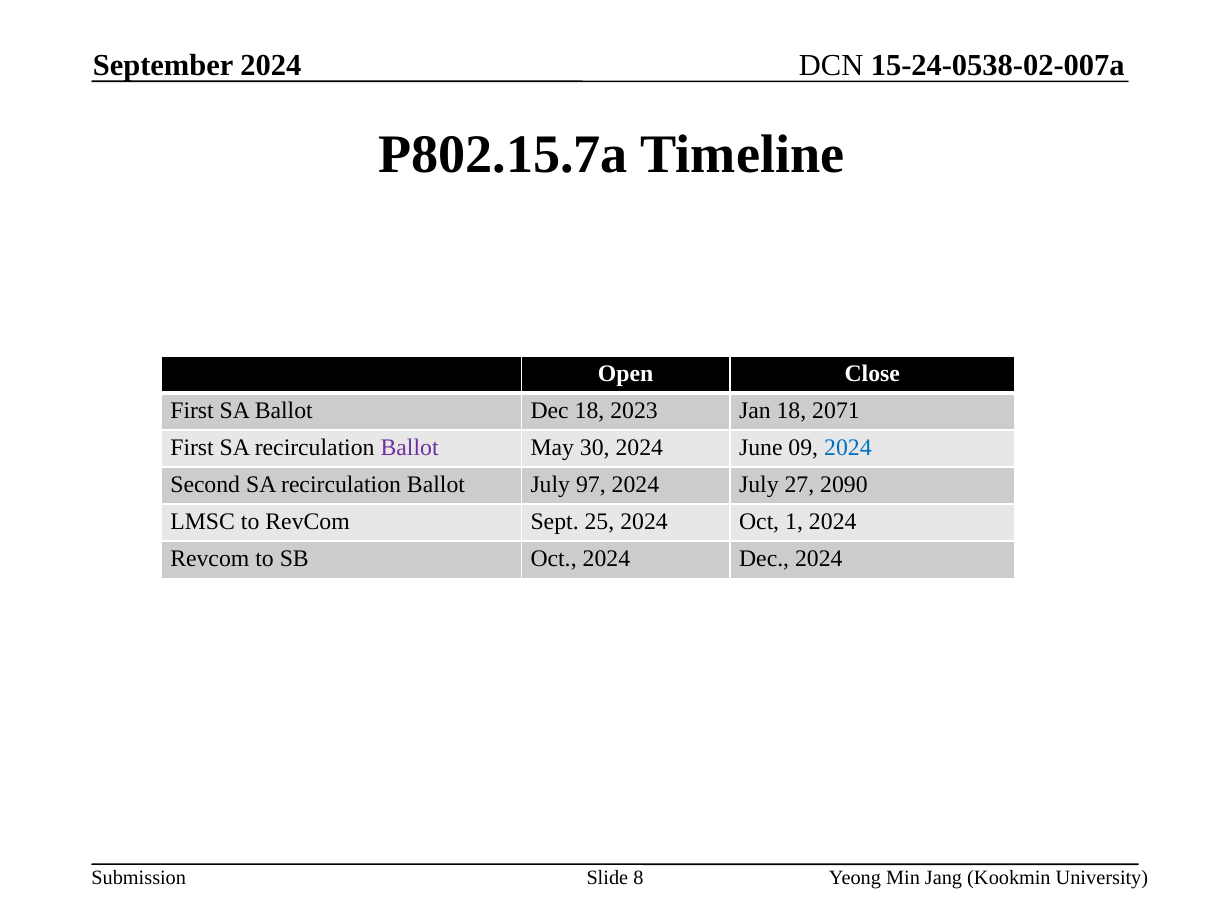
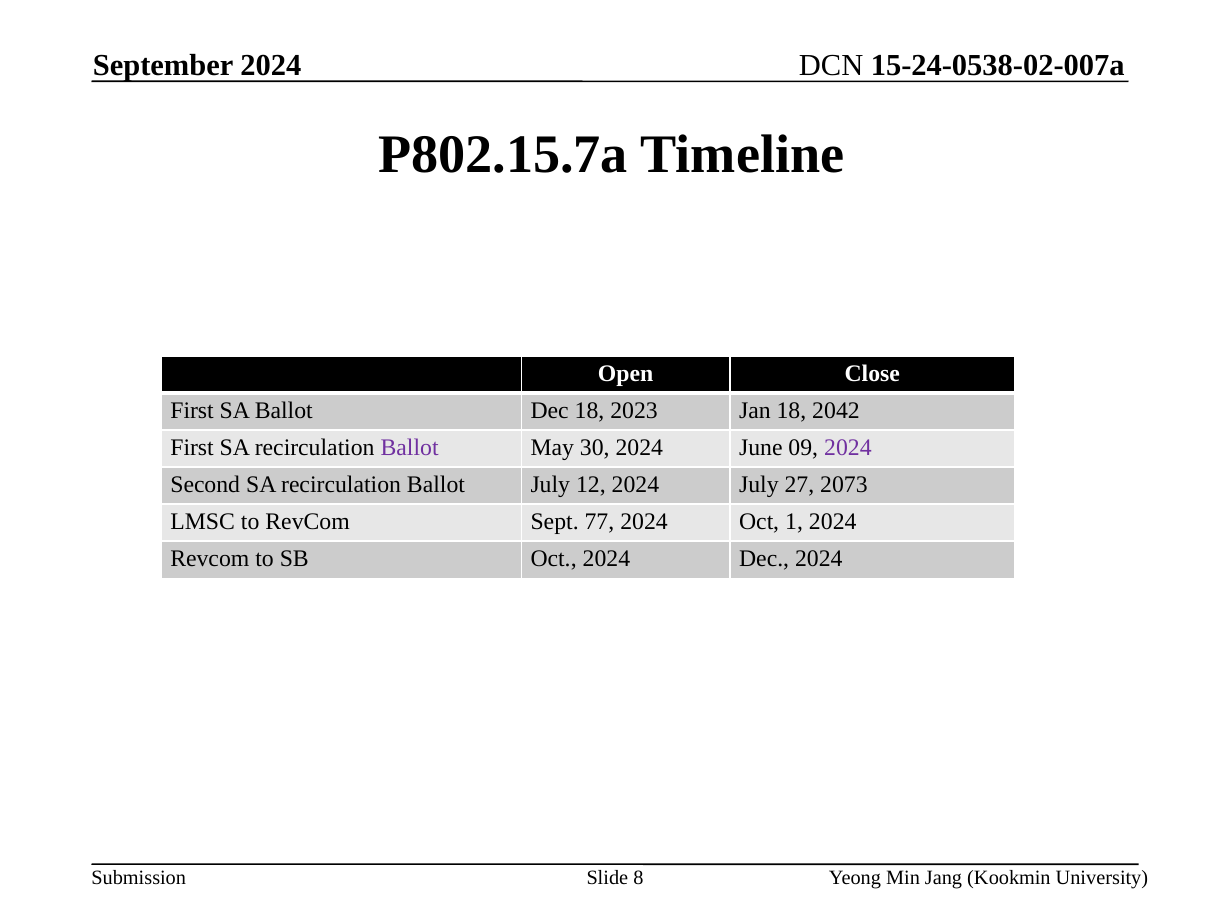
2071: 2071 -> 2042 (836, 411)
2024 colour: blue -> purple (848, 448)
97: 97 -> 12 (591, 485)
2090: 2090 -> 2073 (844, 485)
25: 25 -> 77 (599, 522)
